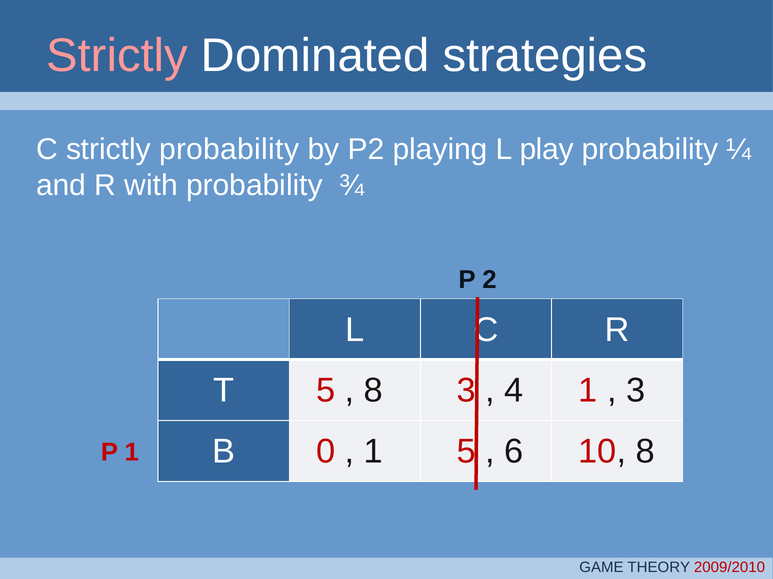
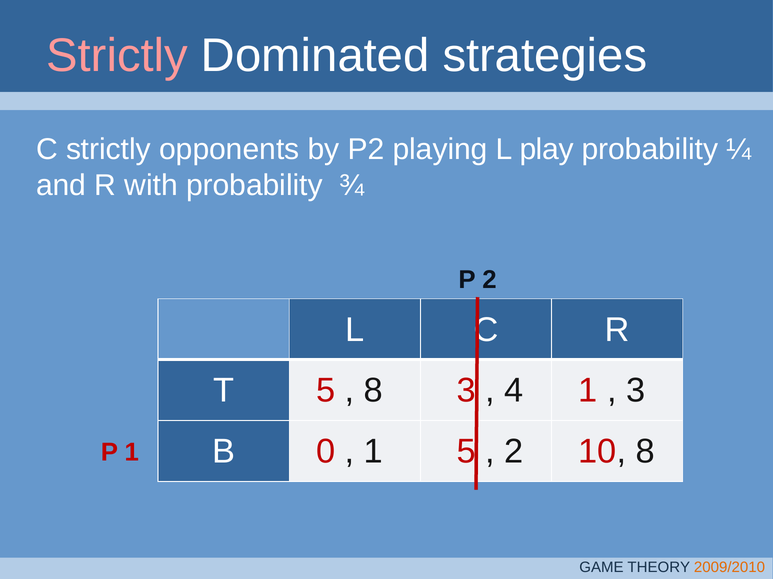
strictly probability: probability -> opponents (229, 149)
6: 6 -> 2 (514, 452)
2009/2010 colour: red -> orange (730, 568)
